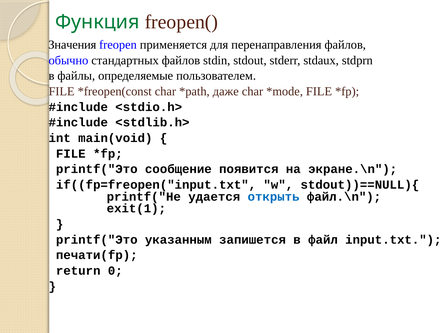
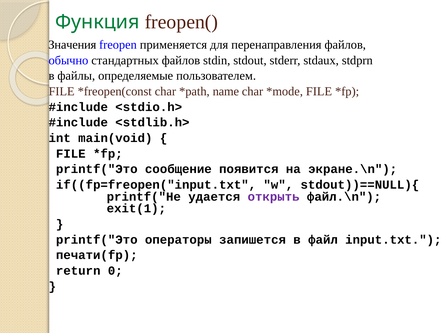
даже: даже -> name (226, 91)
открыть colour: blue -> purple (274, 197)
указанным: указанным -> операторы (178, 240)
